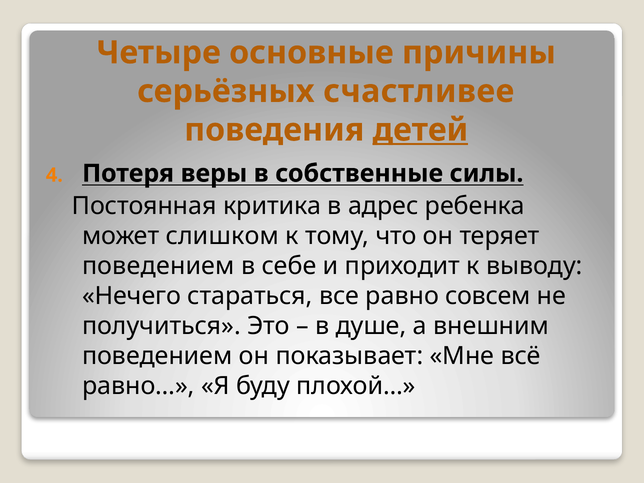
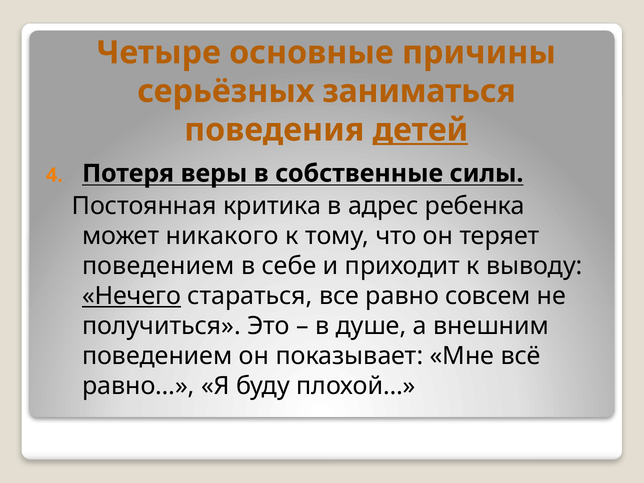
счастливее: счастливее -> заниматься (419, 91)
слишком: слишком -> никакого (222, 236)
Нечего underline: none -> present (132, 296)
